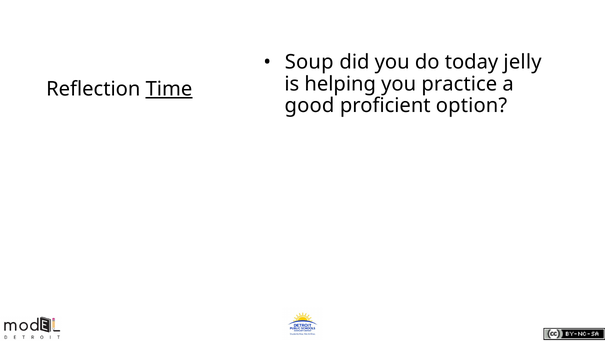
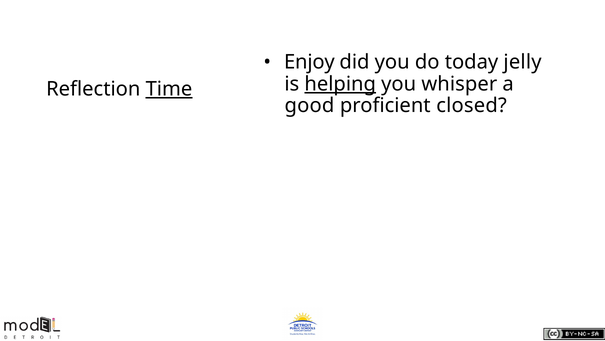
Soup: Soup -> Enjoy (309, 62)
helping underline: none -> present (340, 84)
practice: practice -> whisper (459, 84)
option: option -> closed (472, 106)
